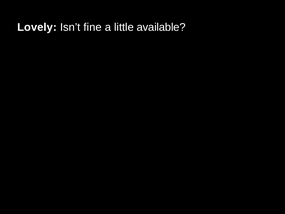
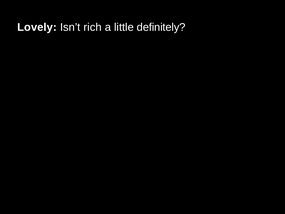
fine: fine -> rich (93, 27)
available: available -> definitely (161, 27)
